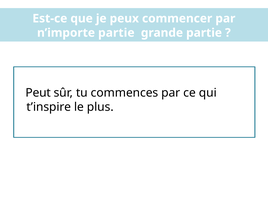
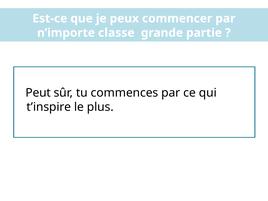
n’importe partie: partie -> classe (116, 33)
